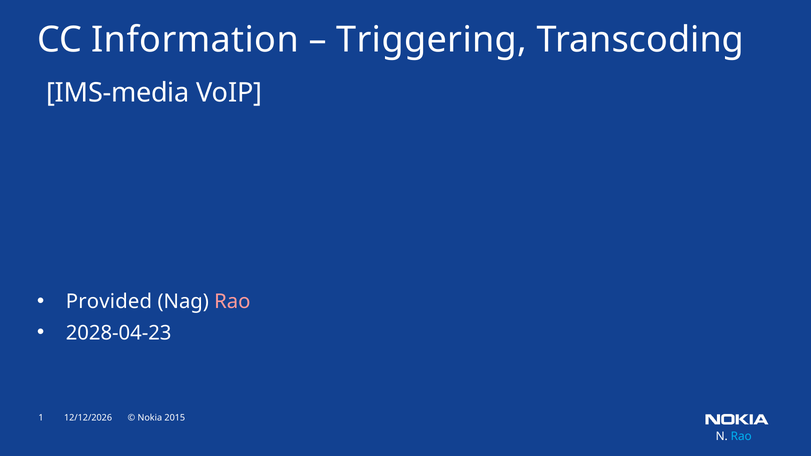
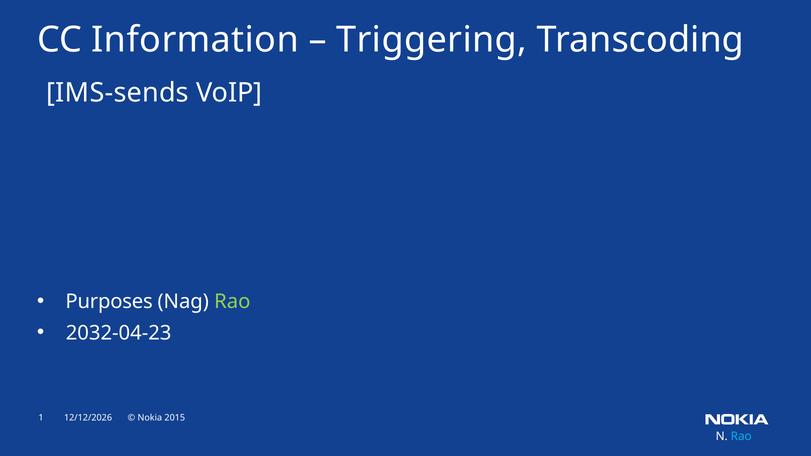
IMS-media: IMS-media -> IMS-sends (118, 93)
Provided: Provided -> Purposes (109, 302)
Rao colour: pink -> light green (232, 302)
2028-04-23: 2028-04-23 -> 2032-04-23 (119, 333)
